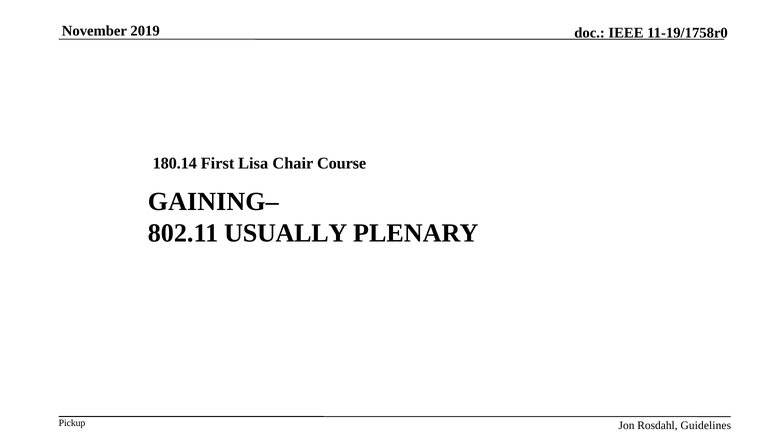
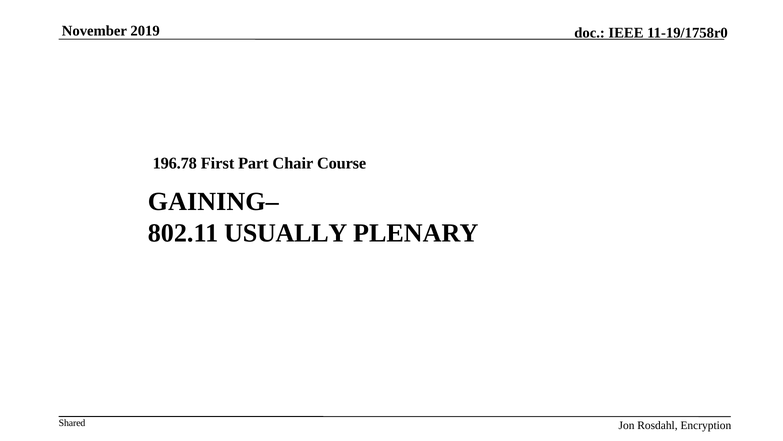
180.14: 180.14 -> 196.78 (175, 163)
Lisa: Lisa -> Part (253, 163)
Pickup: Pickup -> Shared (72, 422)
Guidelines: Guidelines -> Encryption (706, 425)
